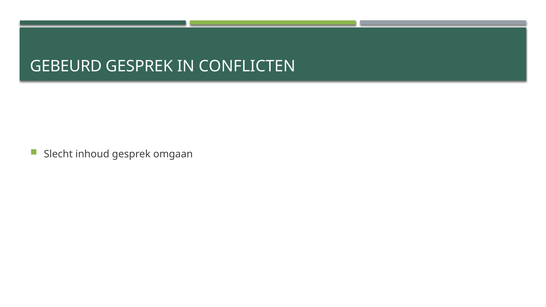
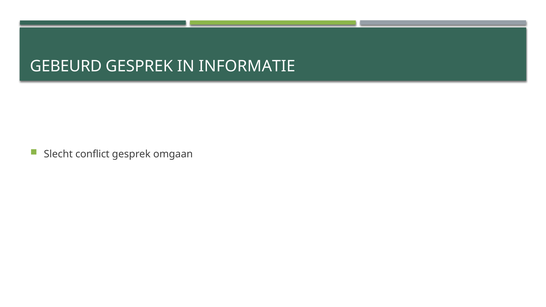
CONFLICTEN: CONFLICTEN -> INFORMATIE (247, 66)
inhoud: inhoud -> conflict (92, 154)
